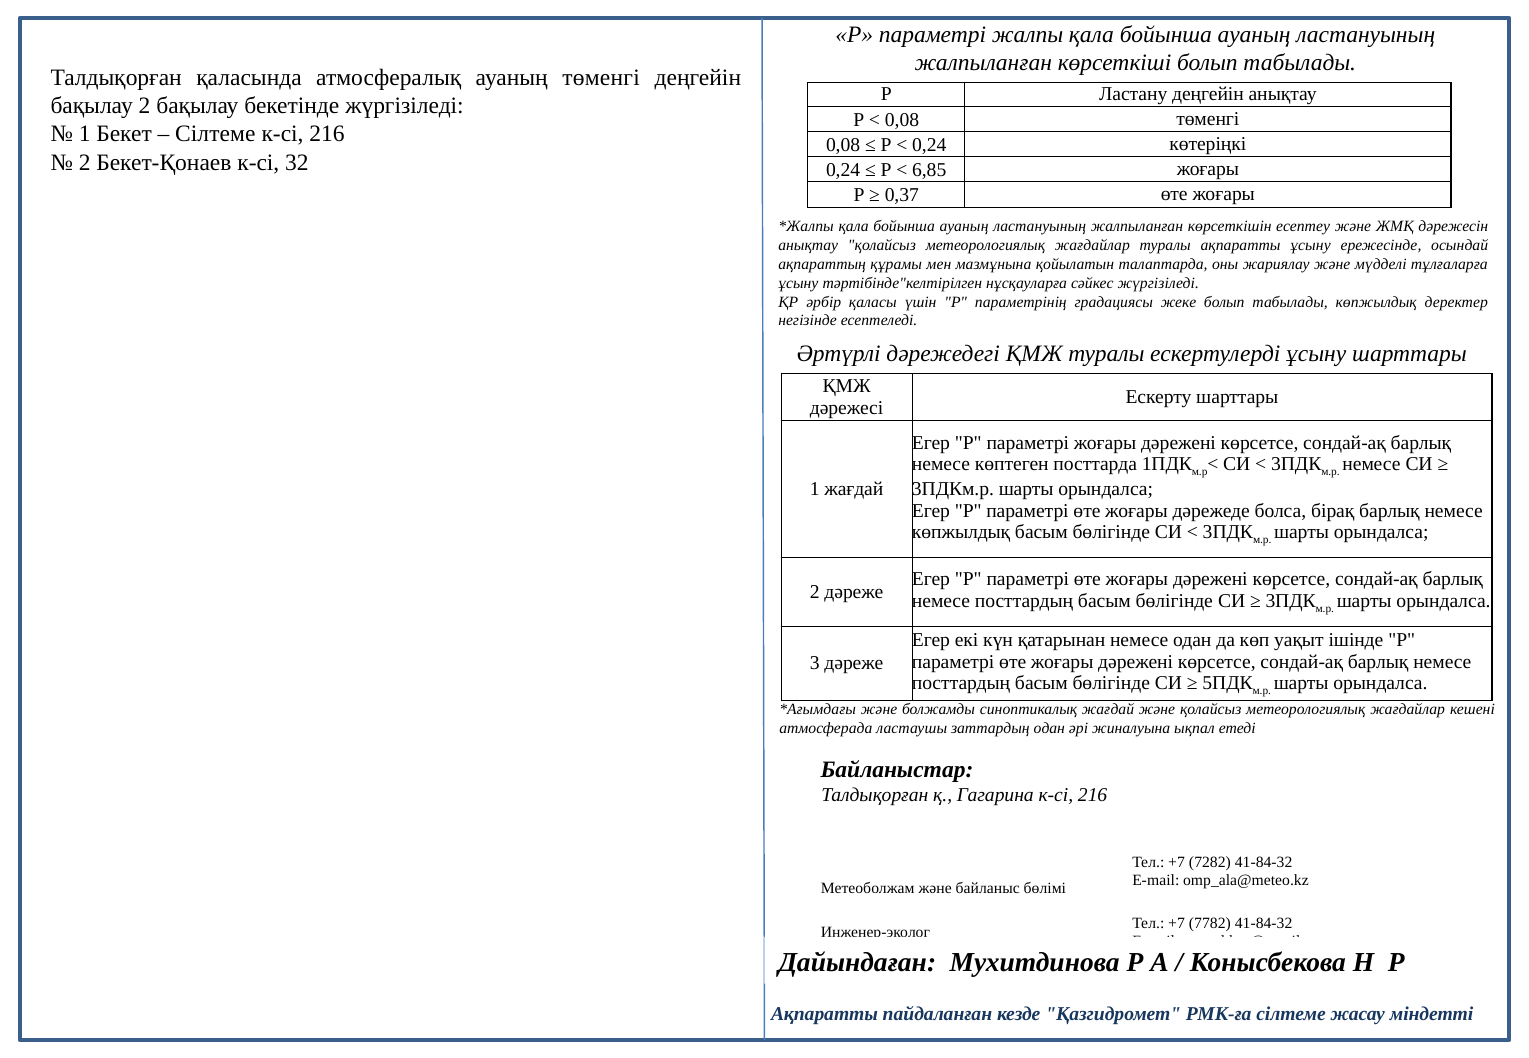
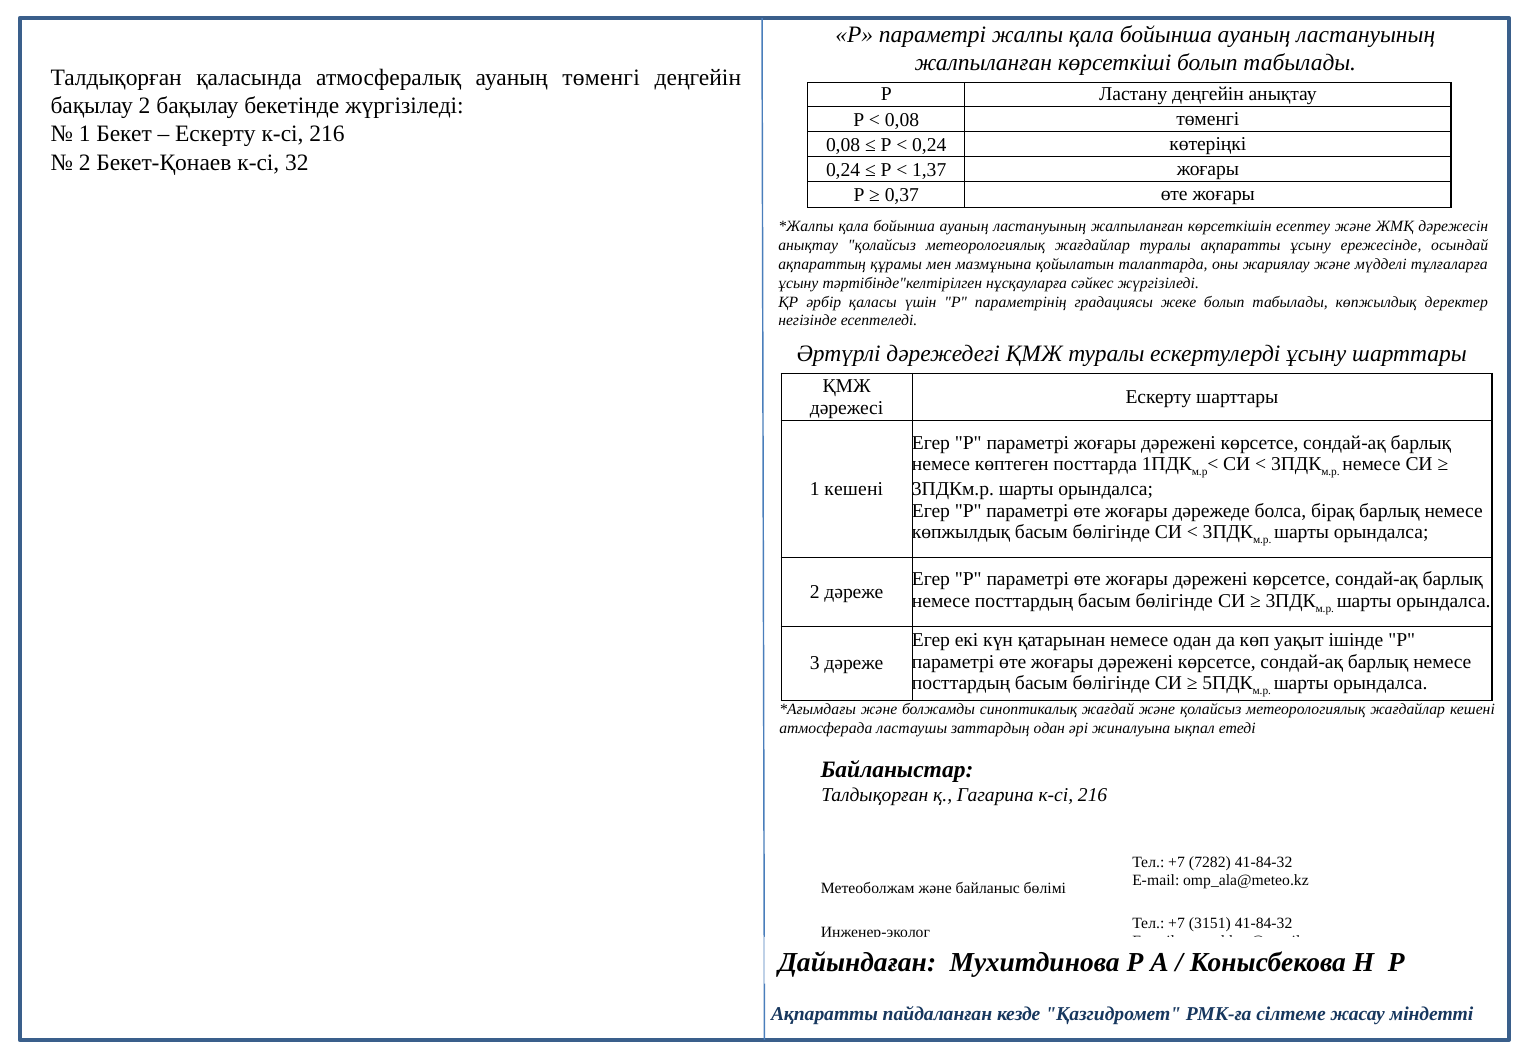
Сілтеме: Сілтеме -> Ескерту (215, 134)
6,85: 6,85 -> 1,37 (929, 170)
1 жағдай: жағдай -> кешені (854, 489)
7782: 7782 -> 3151 (1210, 924)
